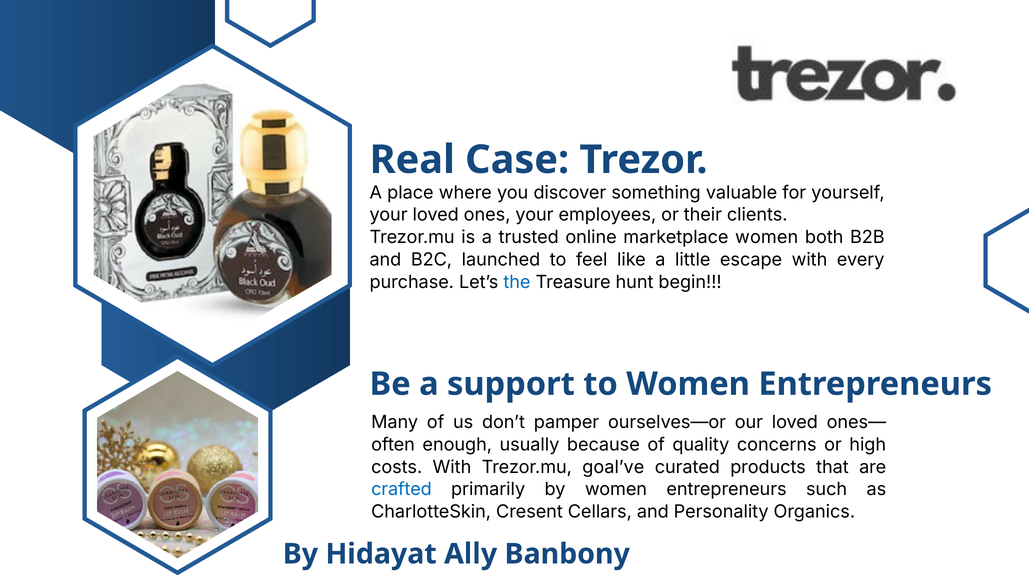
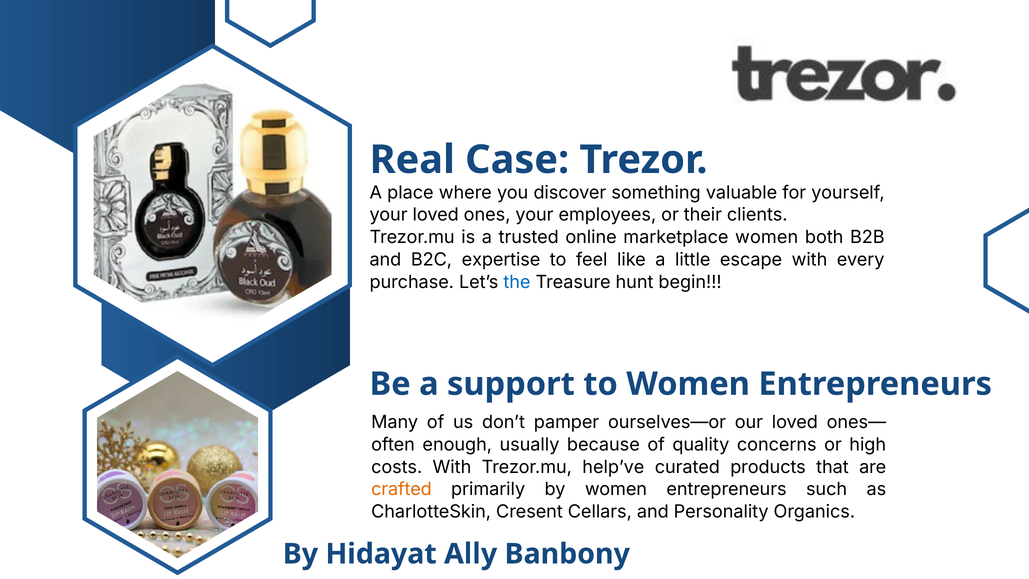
launched: launched -> expertise (501, 260)
goal’ve: goal’ve -> help’ve (613, 467)
crafted colour: blue -> orange (401, 489)
